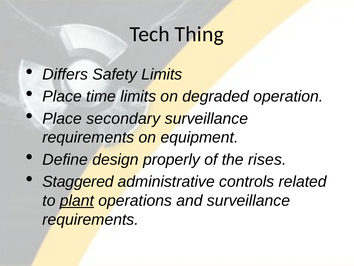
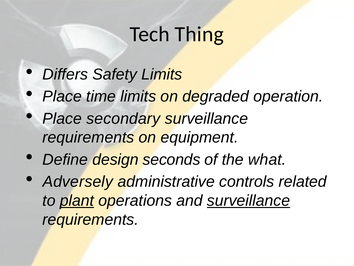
properly: properly -> seconds (172, 159)
rises: rises -> what (267, 159)
Staggered: Staggered -> Adversely (78, 181)
surveillance underline: none -> present (248, 200)
